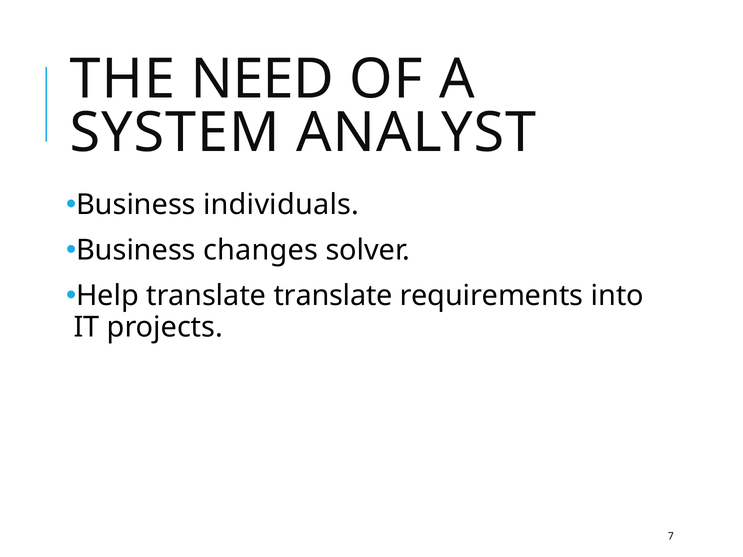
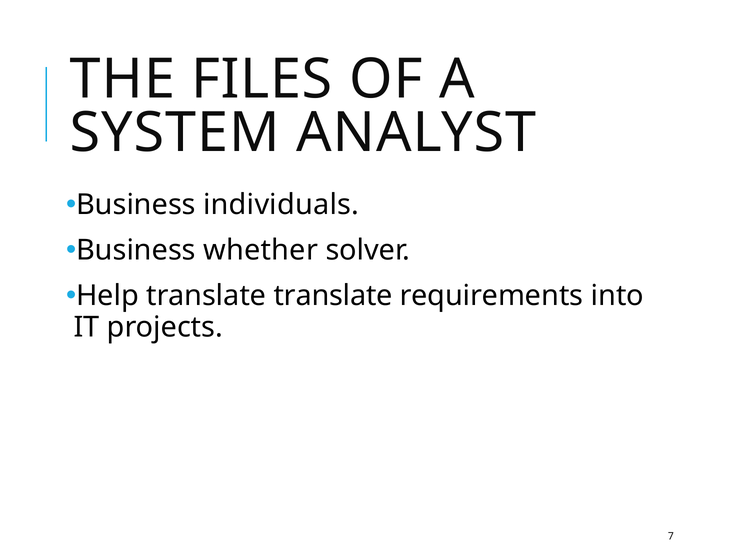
NEED: NEED -> FILES (262, 79)
changes: changes -> whether (261, 250)
